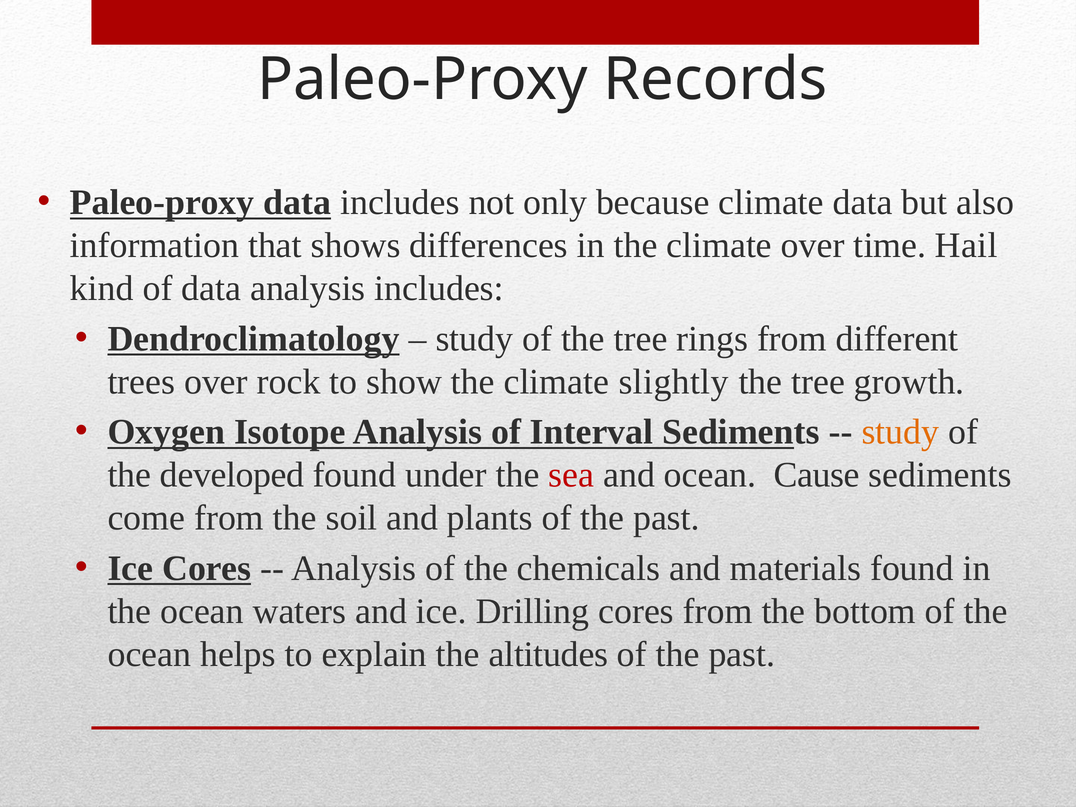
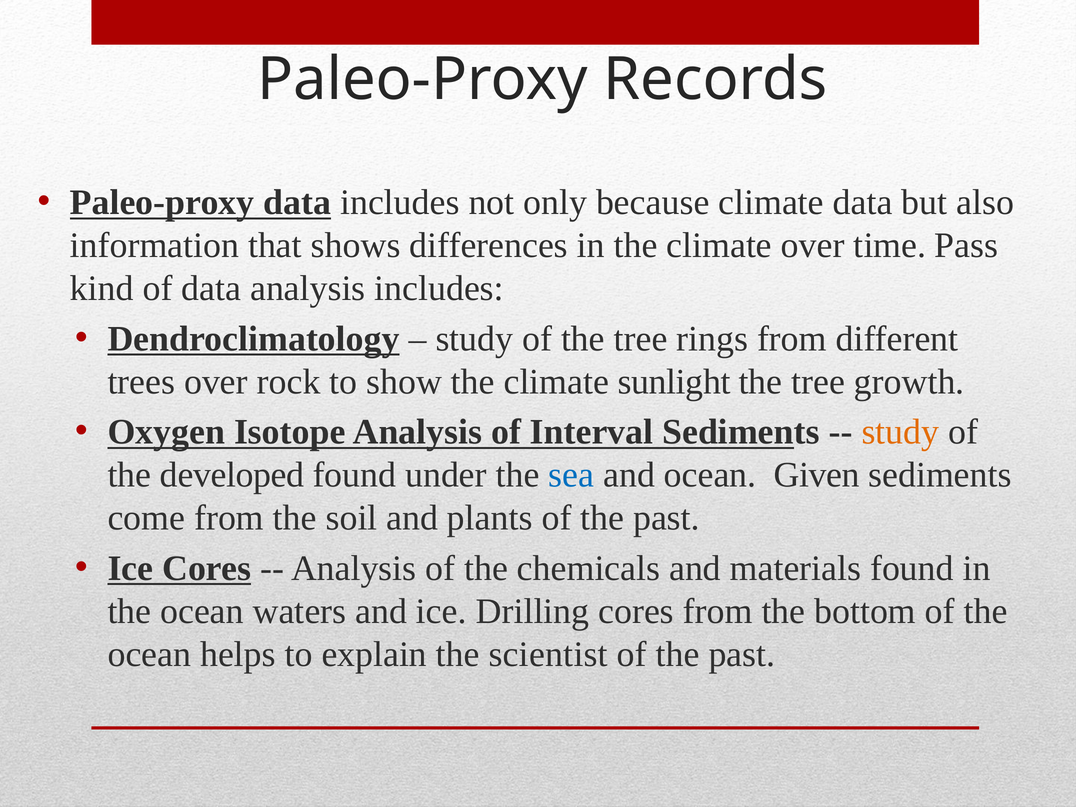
Hail: Hail -> Pass (966, 246)
slightly: slightly -> sunlight (674, 382)
sea colour: red -> blue (571, 475)
Cause: Cause -> Given (817, 475)
altitudes: altitudes -> scientist (548, 654)
